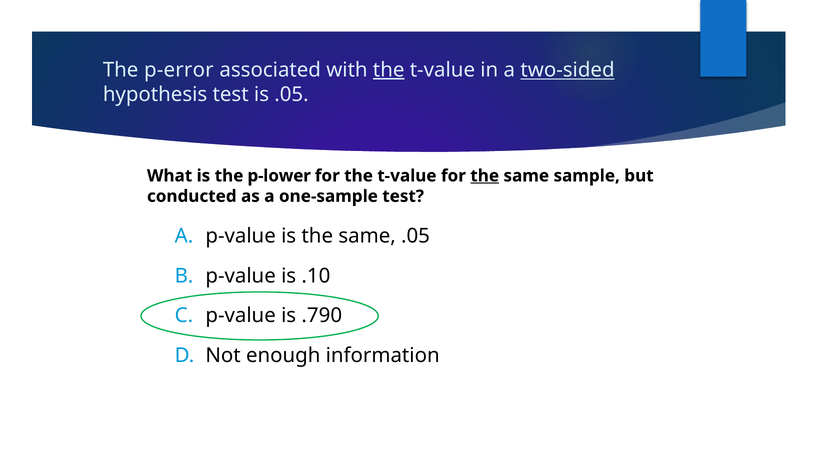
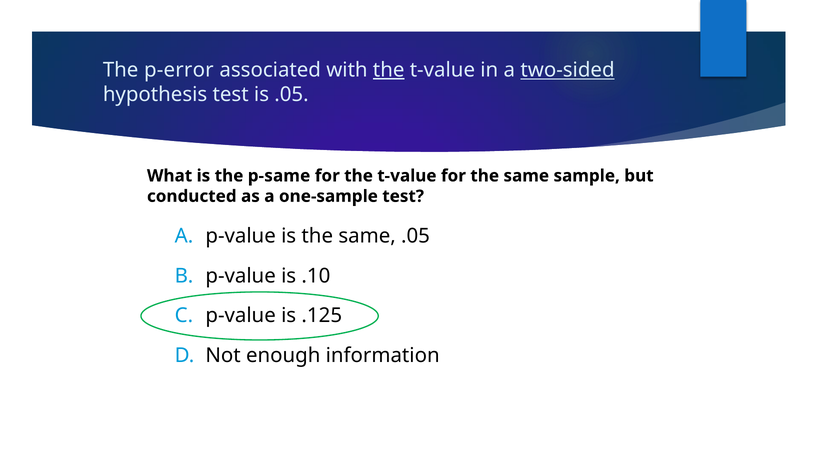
p-lower: p-lower -> p-same (279, 176)
the underline: present -> none (485, 176)
.790: .790 -> .125 (322, 316)
